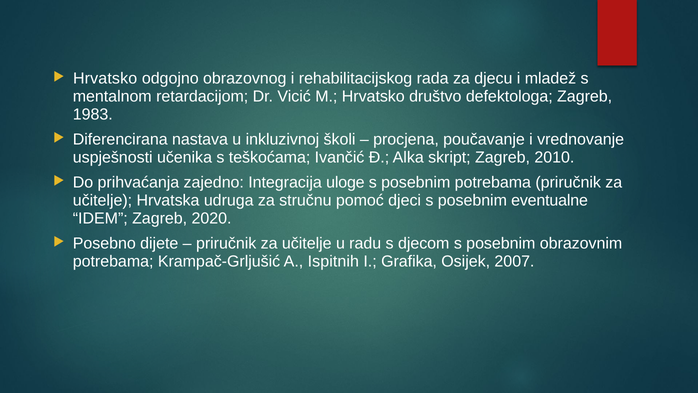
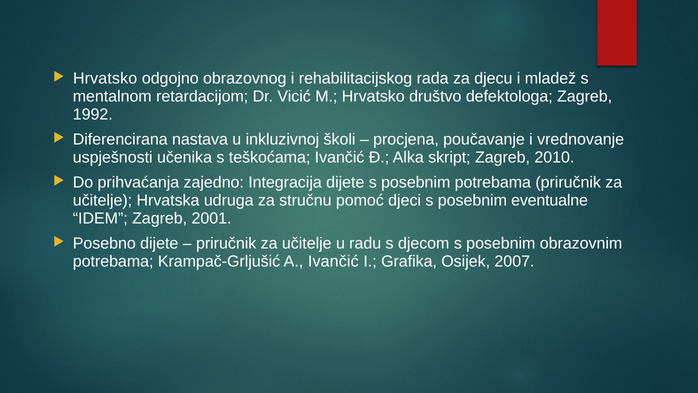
1983: 1983 -> 1992 (93, 114)
Integracija uloge: uloge -> dijete (345, 182)
2020: 2020 -> 2001 (211, 218)
A Ispitnih: Ispitnih -> Ivančić (333, 261)
